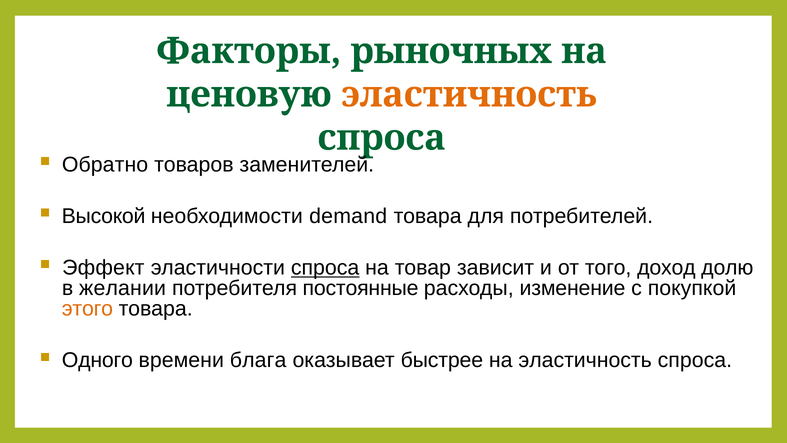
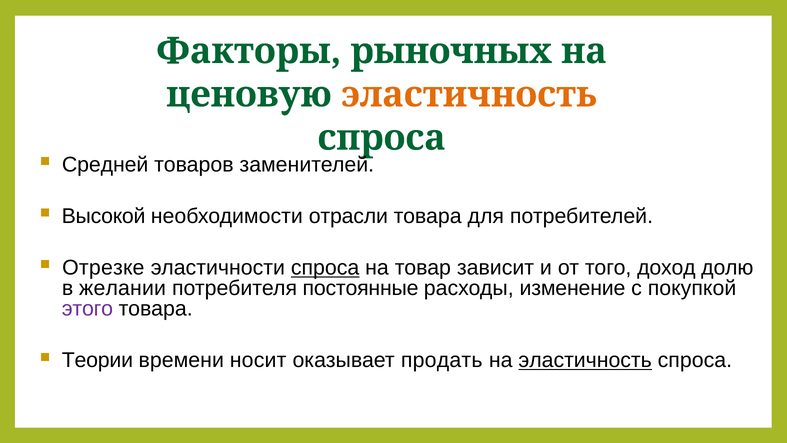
Обратно: Обратно -> Средней (105, 165)
demand: demand -> отрасли (348, 216)
Эффект: Эффект -> Отрезке (103, 268)
этого colour: orange -> purple (87, 309)
Одного: Одного -> Теории (97, 360)
блага: блага -> носит (258, 360)
быстрее: быстрее -> продать (442, 360)
эластичность underline: none -> present (585, 360)
